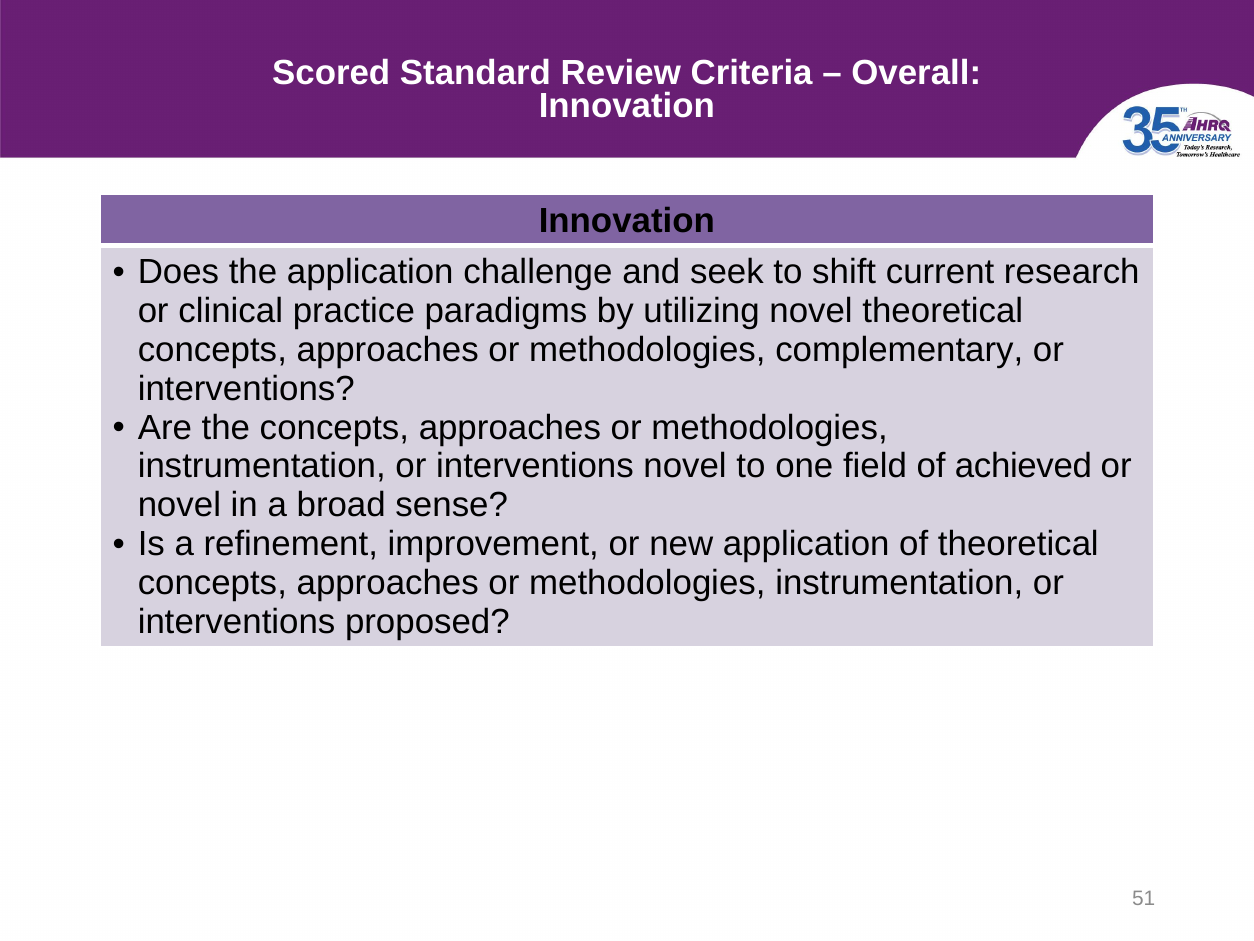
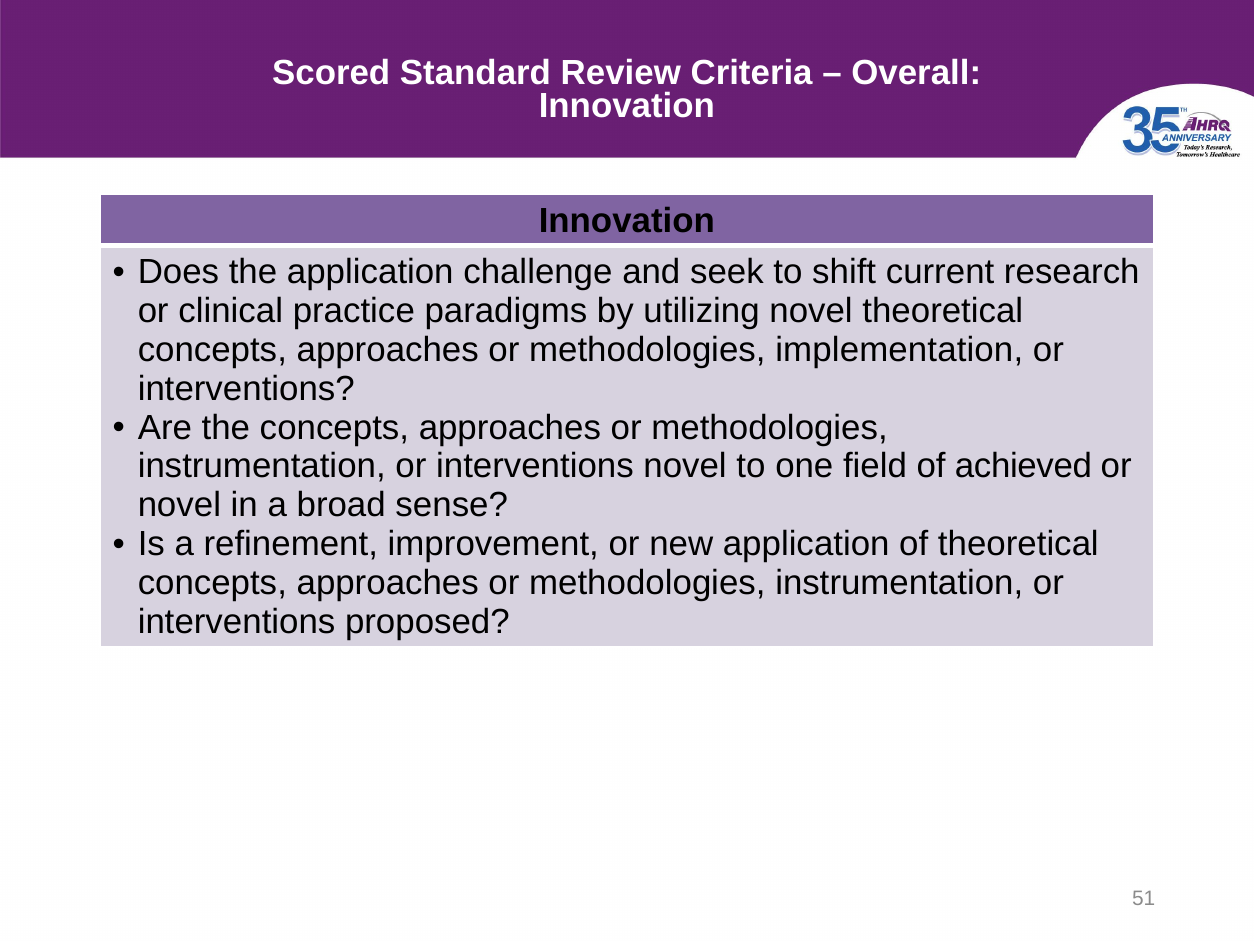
complementary: complementary -> implementation (899, 350)
